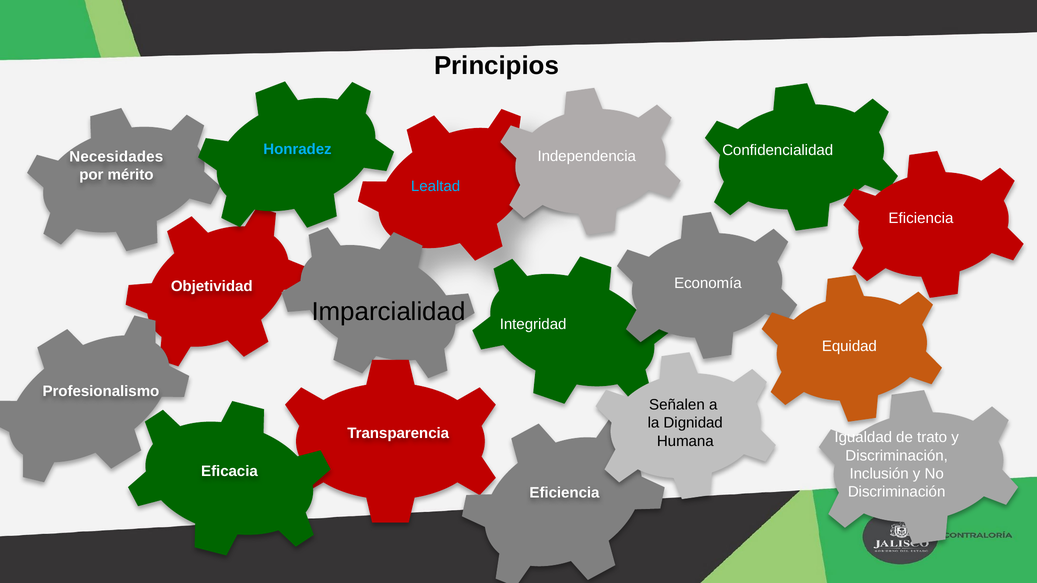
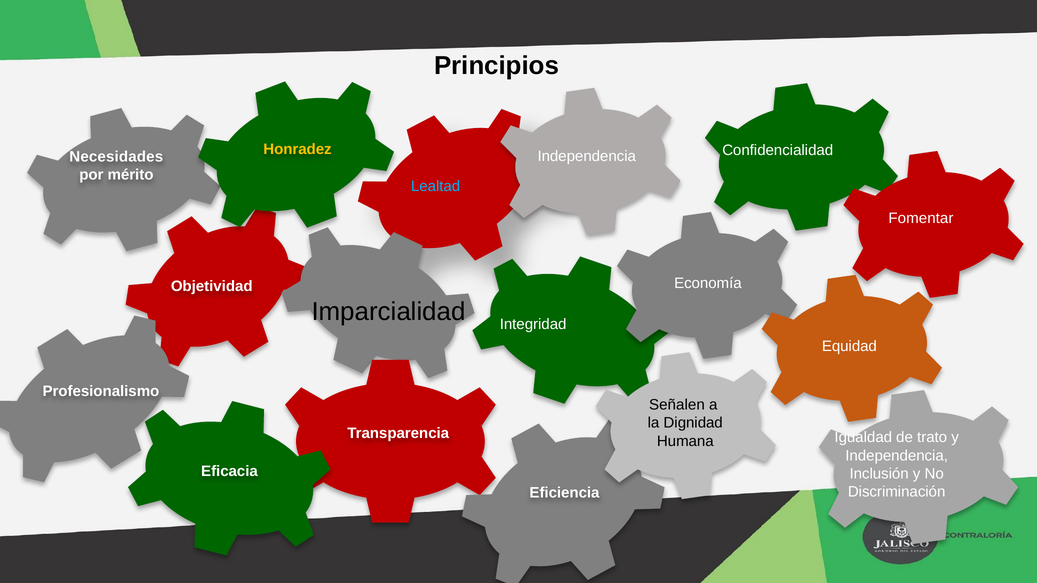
Honradez colour: light blue -> yellow (297, 150)
Eficiencia: Eficiencia -> Fomentar (921, 219)
Discriminación: Discriminación -> Independencia (897, 456)
